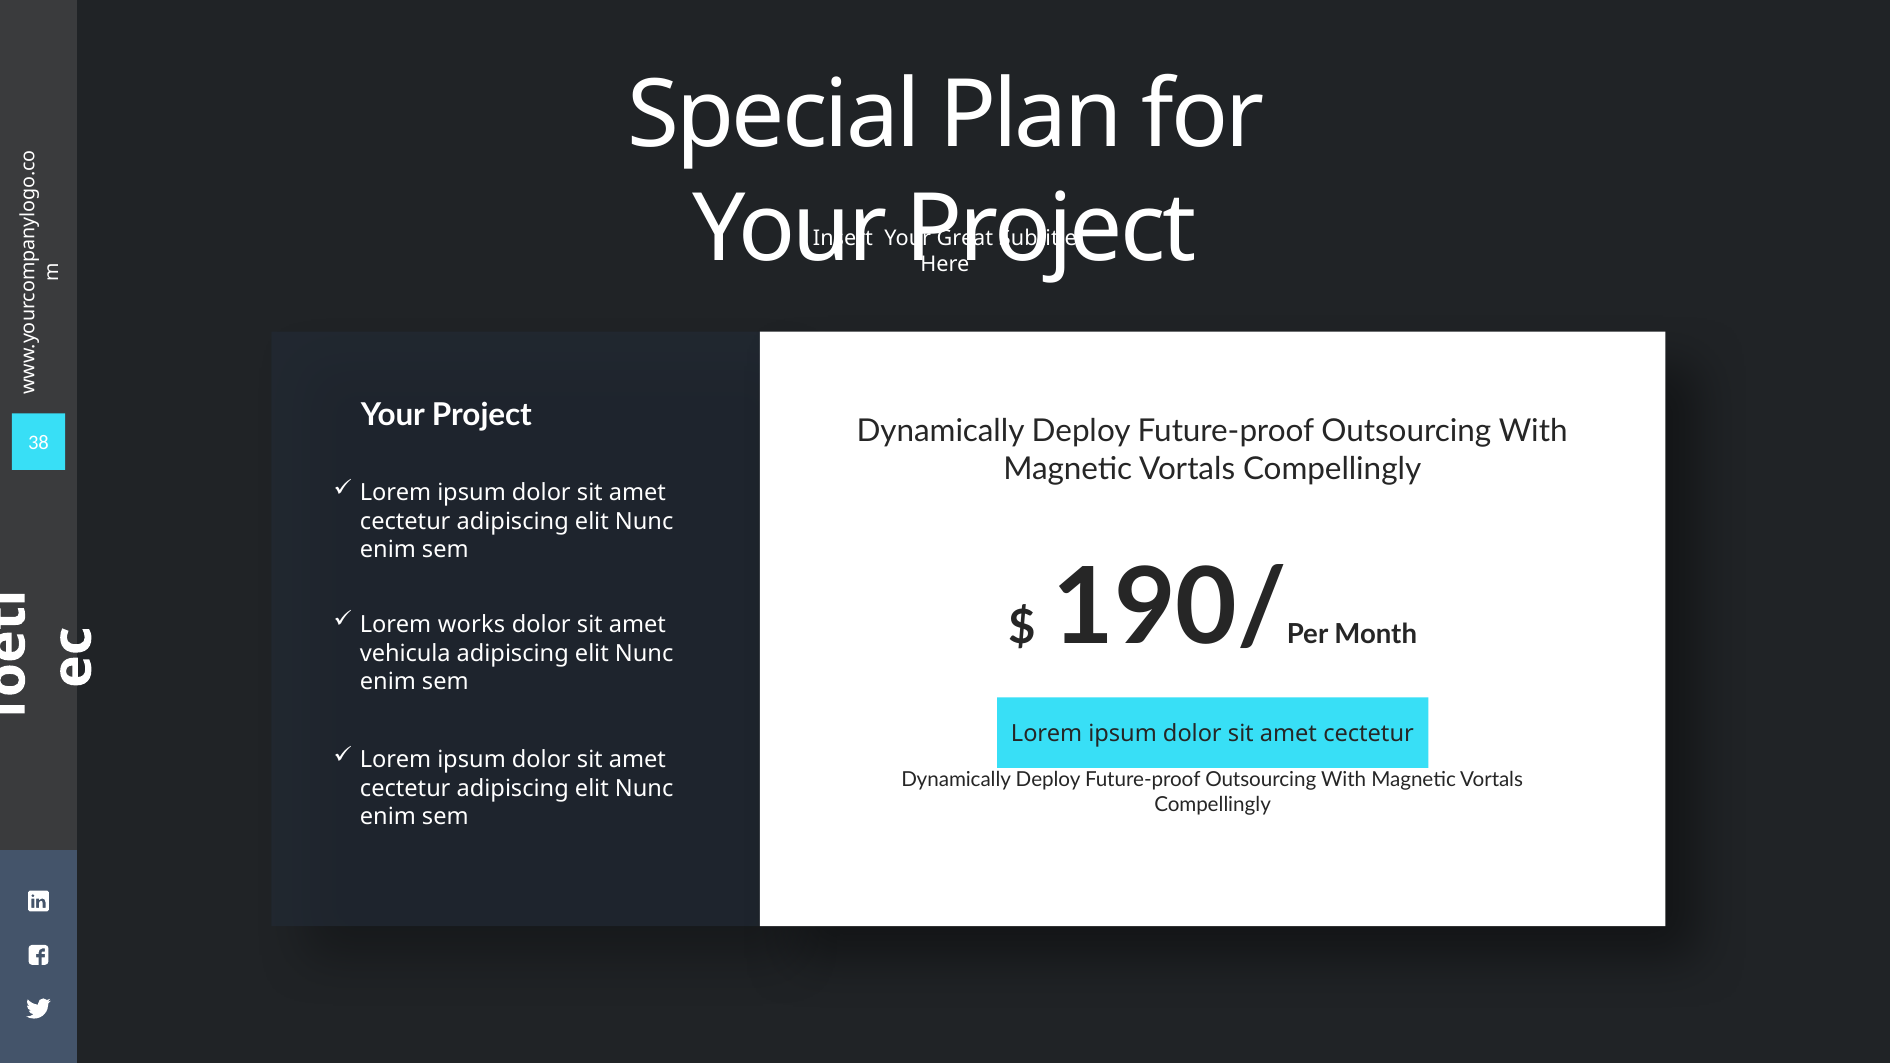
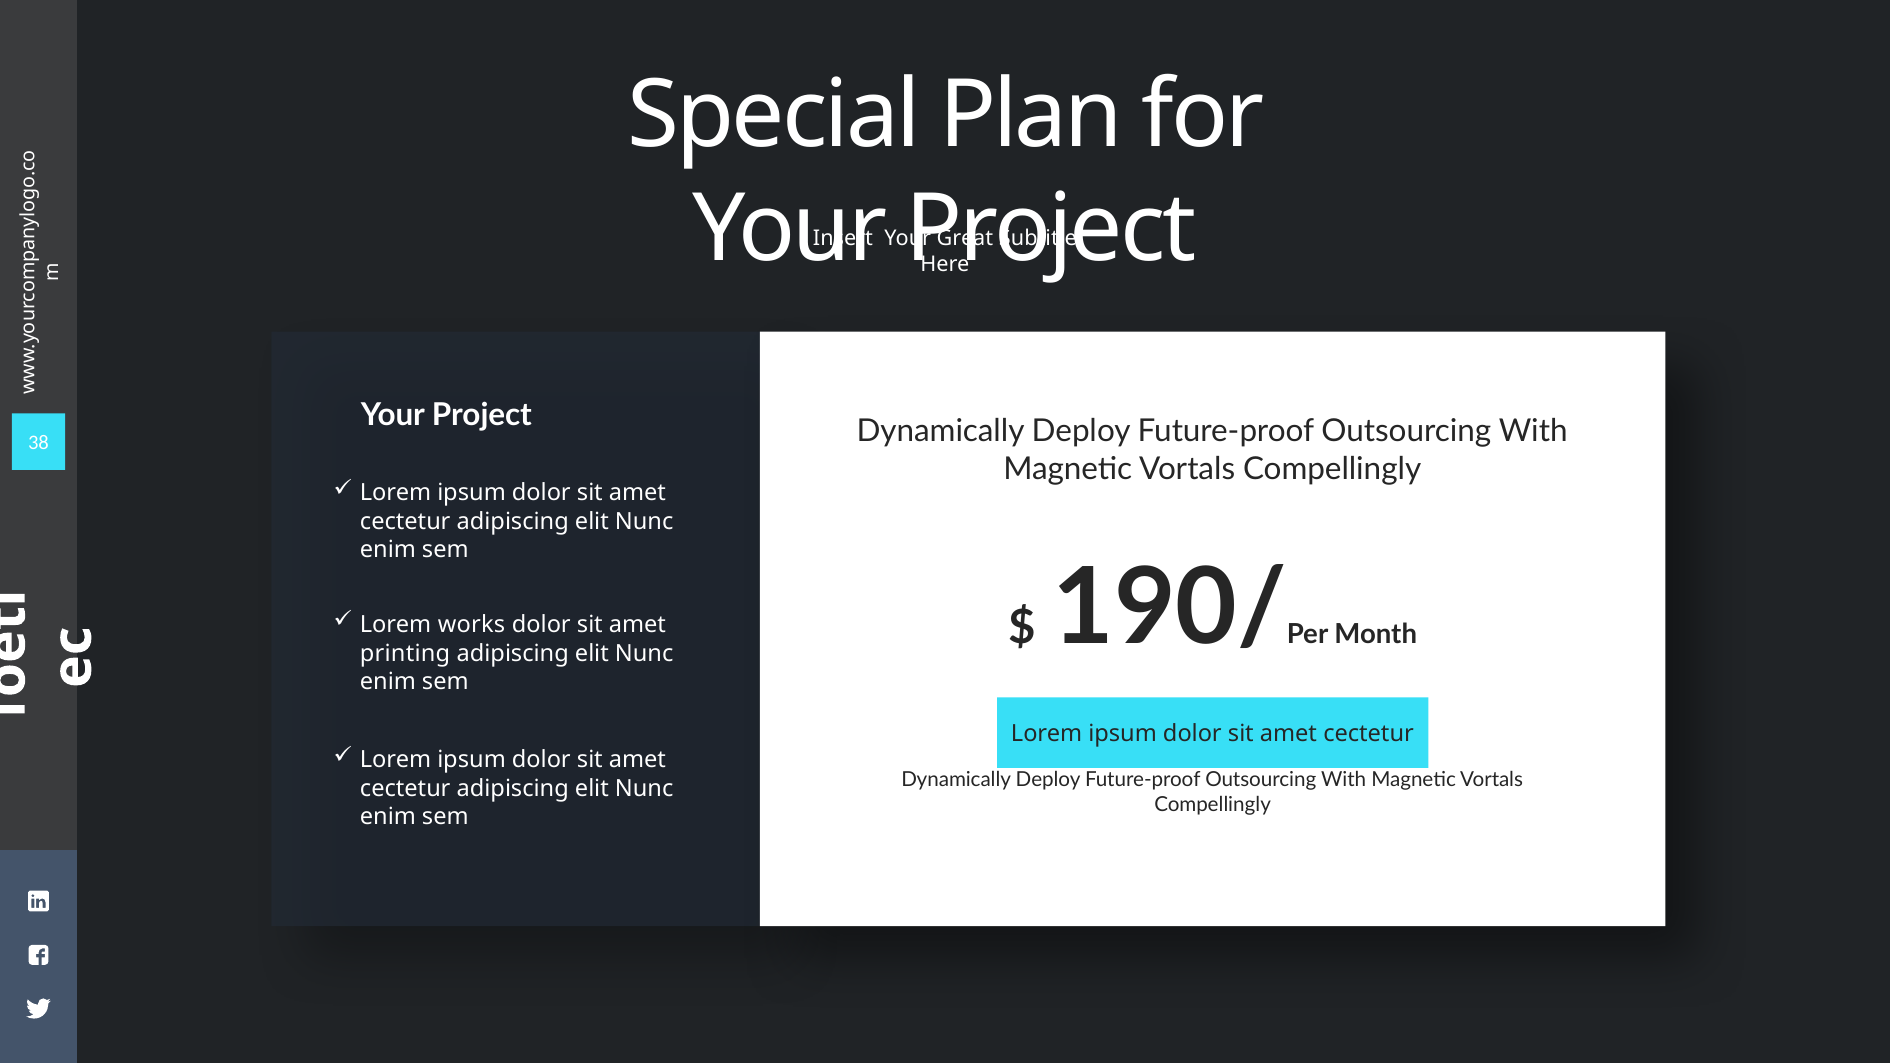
vehicula: vehicula -> printing (405, 653)
